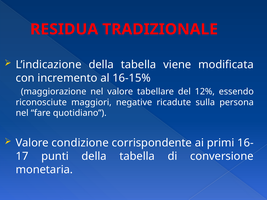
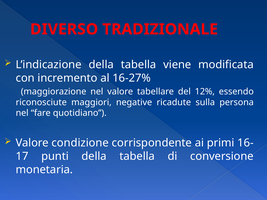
RESIDUA: RESIDUA -> DIVERSO (64, 29)
16-15%: 16-15% -> 16-27% (132, 78)
